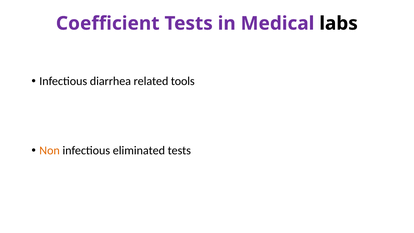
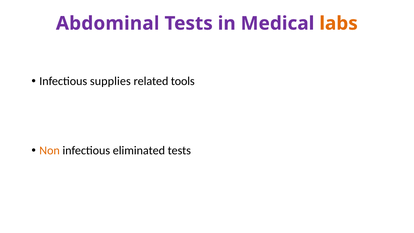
Coefficient: Coefficient -> Abdominal (108, 23)
labs colour: black -> orange (339, 23)
diarrhea: diarrhea -> supplies (110, 81)
